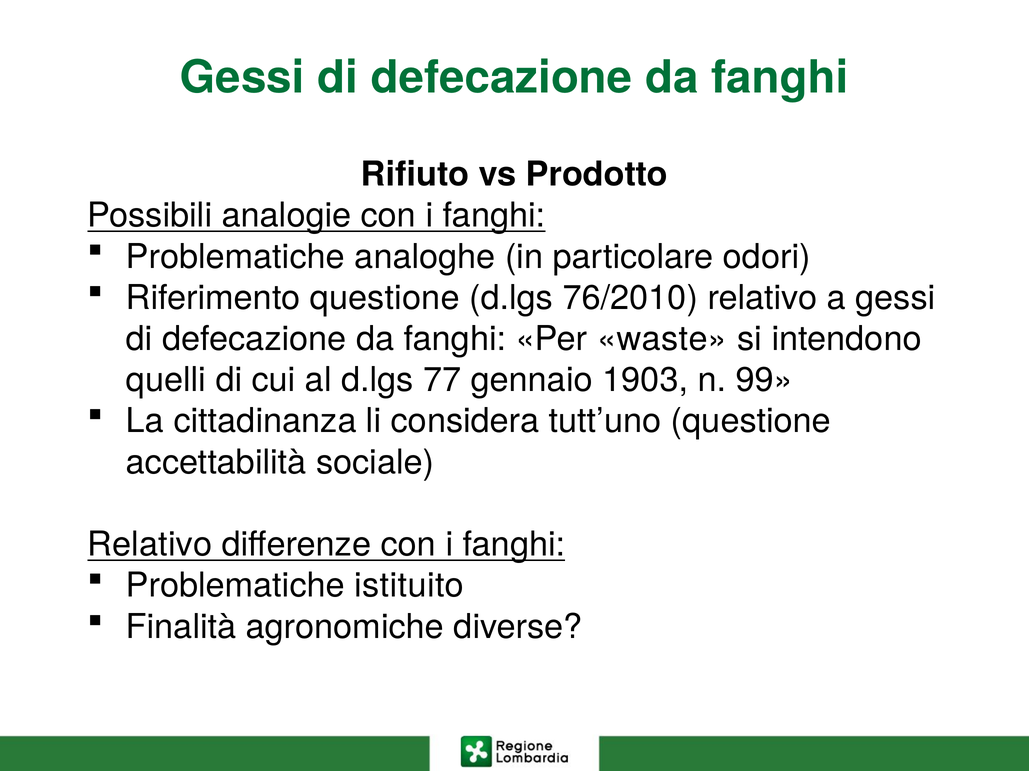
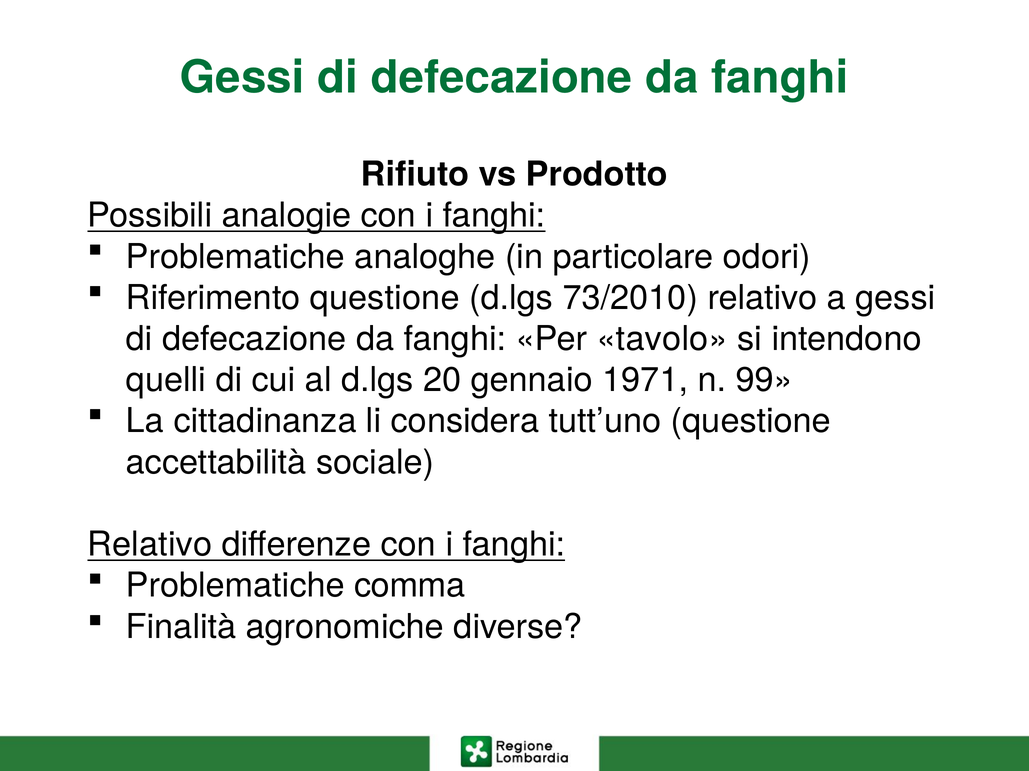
76/2010: 76/2010 -> 73/2010 (630, 298)
waste: waste -> tavolo (662, 339)
77: 77 -> 20 (442, 380)
1903: 1903 -> 1971 (645, 380)
istituito: istituito -> comma (410, 586)
